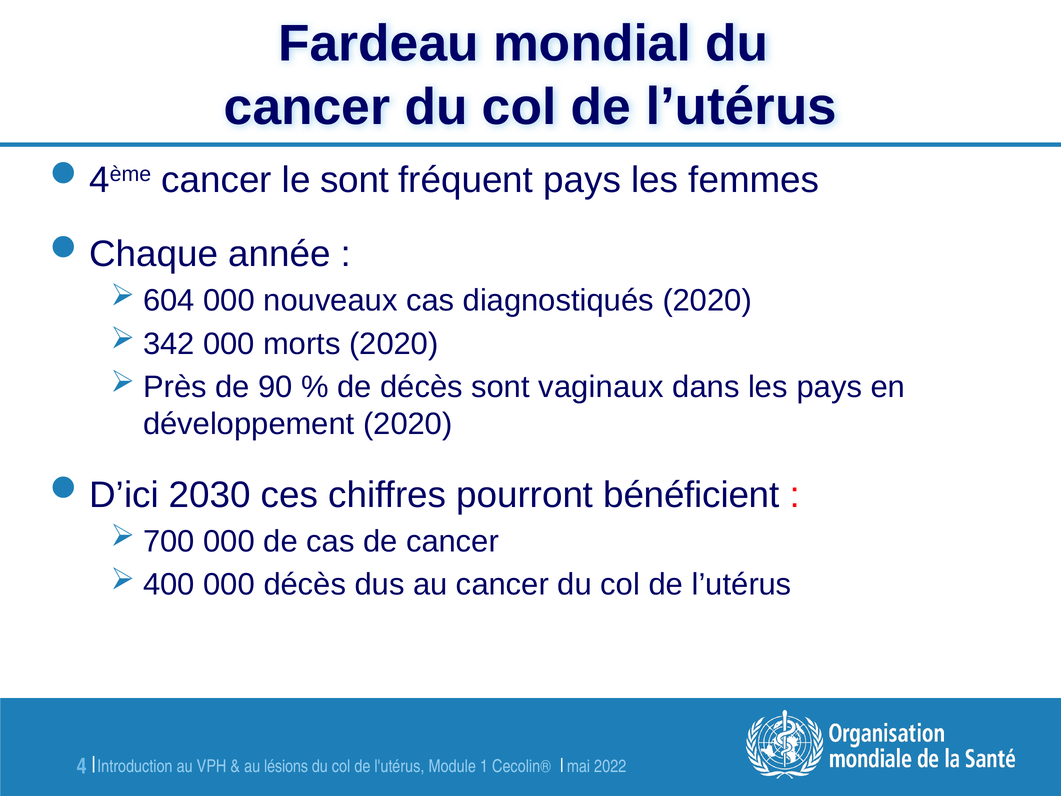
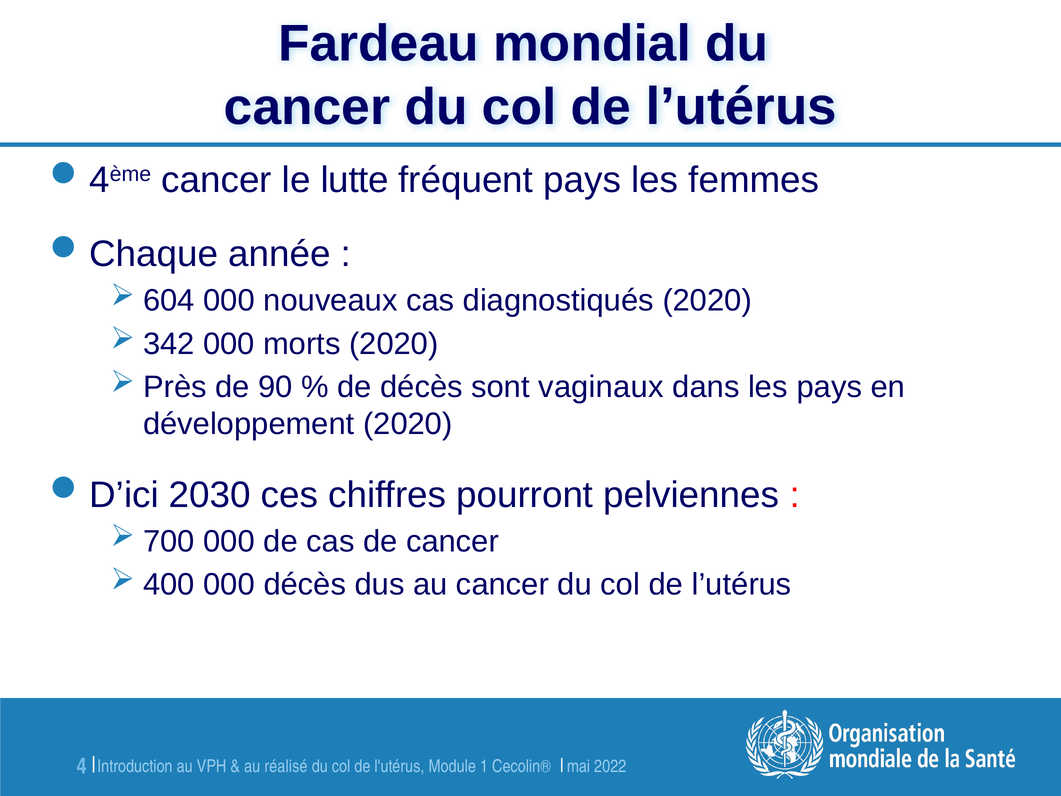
le sont: sont -> lutte (355, 180)
bénéficient: bénéficient -> pelviennes (691, 495)
lésions: lésions -> réalisé (286, 766)
